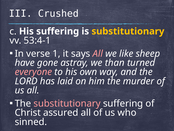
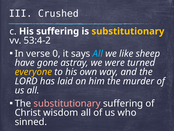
53:4-1: 53:4-1 -> 53:4-2 (37, 40)
1: 1 -> 0 (56, 53)
All colour: pink -> light blue (98, 53)
than: than -> were (115, 63)
everyone colour: pink -> yellow (33, 72)
assured: assured -> wisdom (61, 112)
